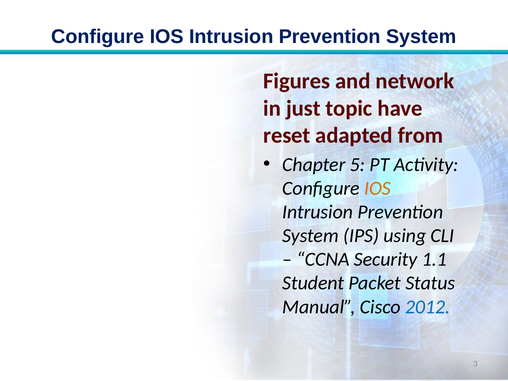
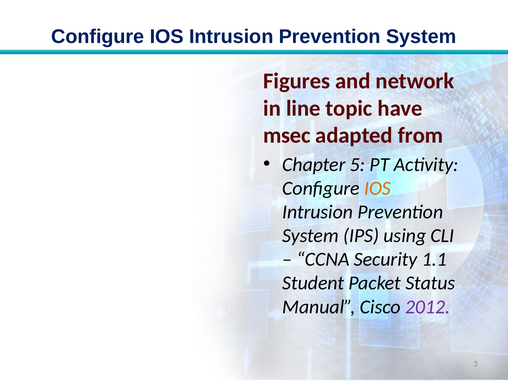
just: just -> line (303, 108)
reset: reset -> msec (287, 135)
2012 colour: blue -> purple (428, 307)
